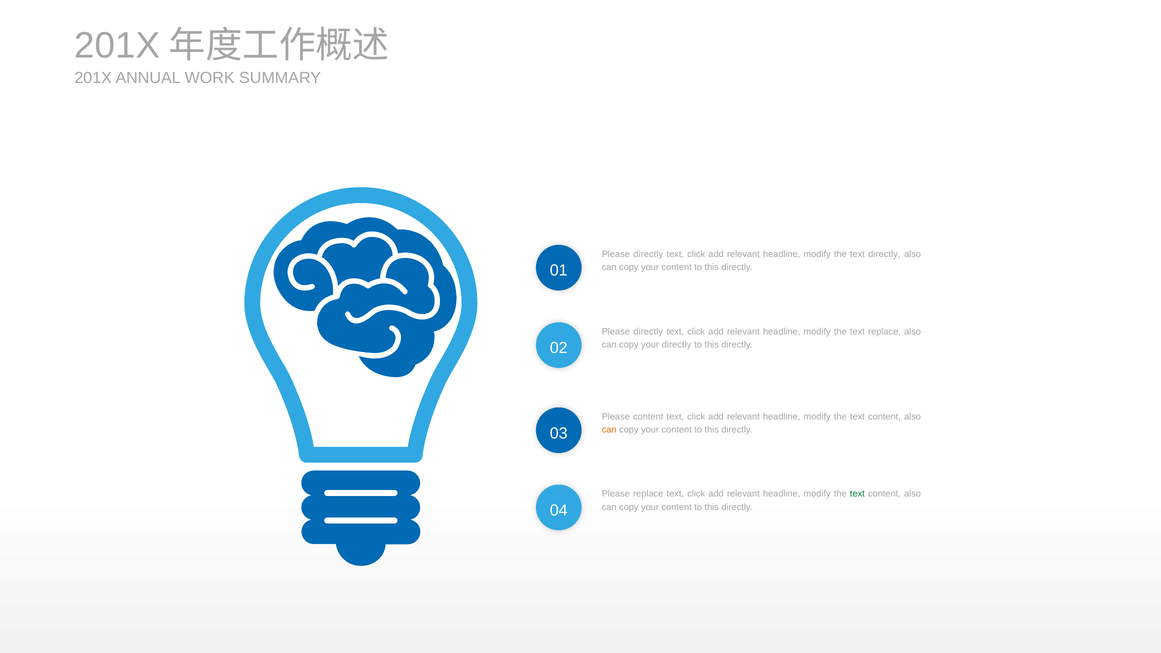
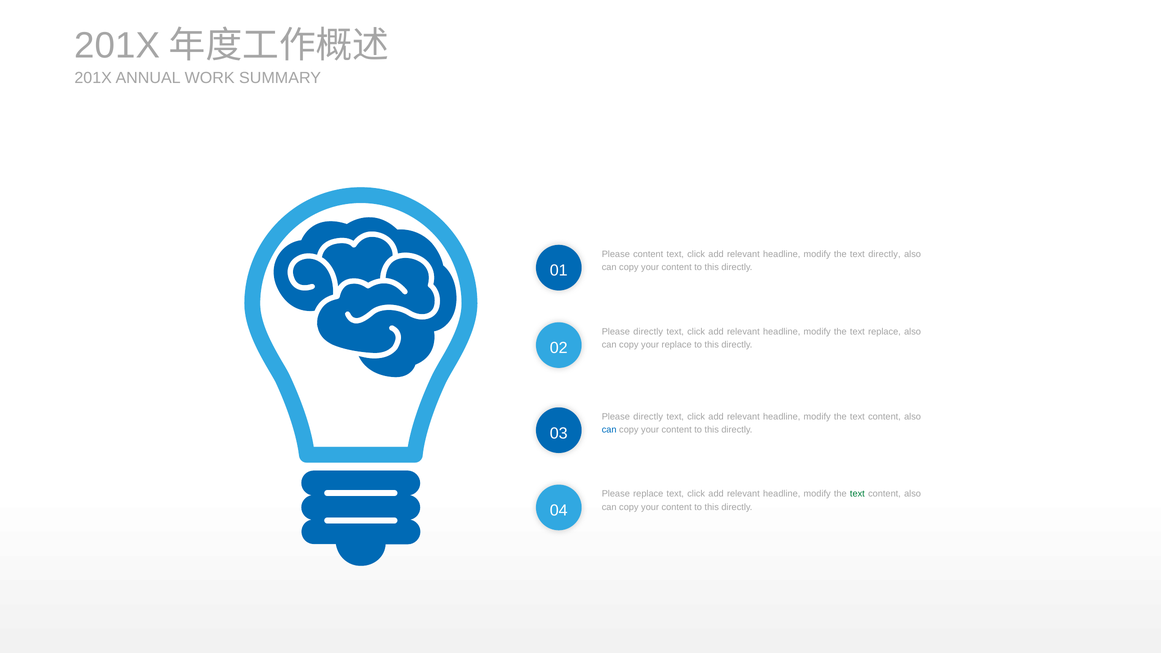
directly: directly -> content (648, 254)
your directly: directly -> replace (677, 345)
content: content -> directly (648, 417)
can colour: orange -> blue (609, 430)
